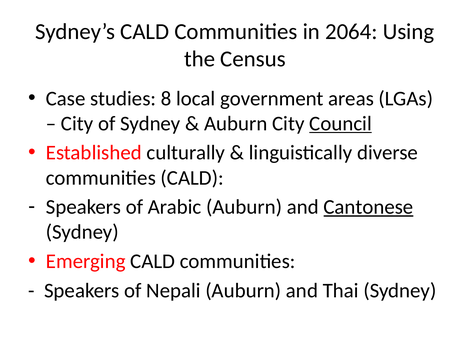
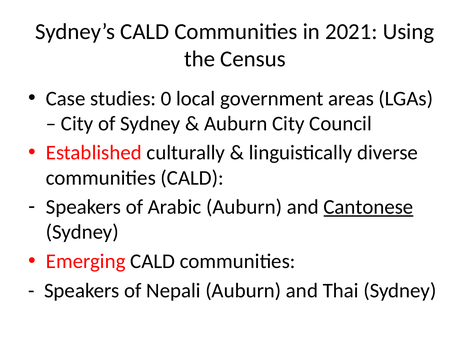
2064: 2064 -> 2021 (351, 32)
8: 8 -> 0 (166, 99)
Council underline: present -> none (341, 124)
